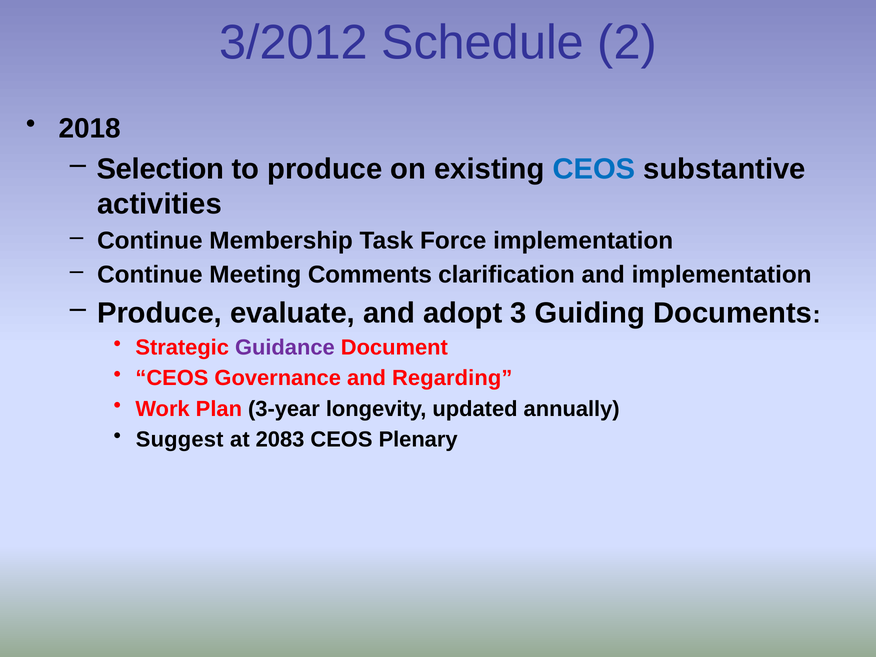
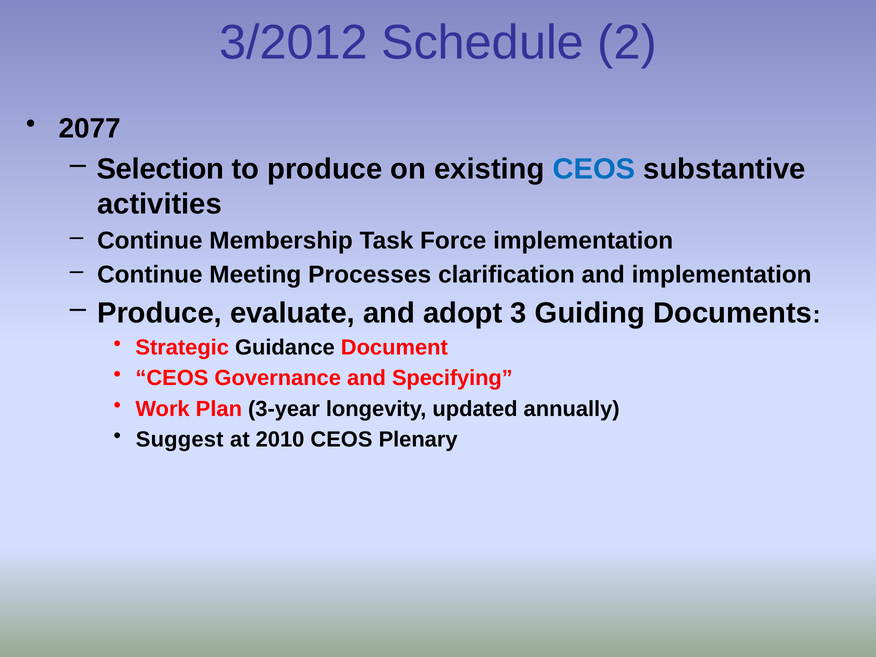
2018: 2018 -> 2077 (90, 129)
Comments: Comments -> Processes (370, 275)
Guidance colour: purple -> black (285, 348)
Regarding: Regarding -> Specifying (452, 378)
2083: 2083 -> 2010 (280, 440)
